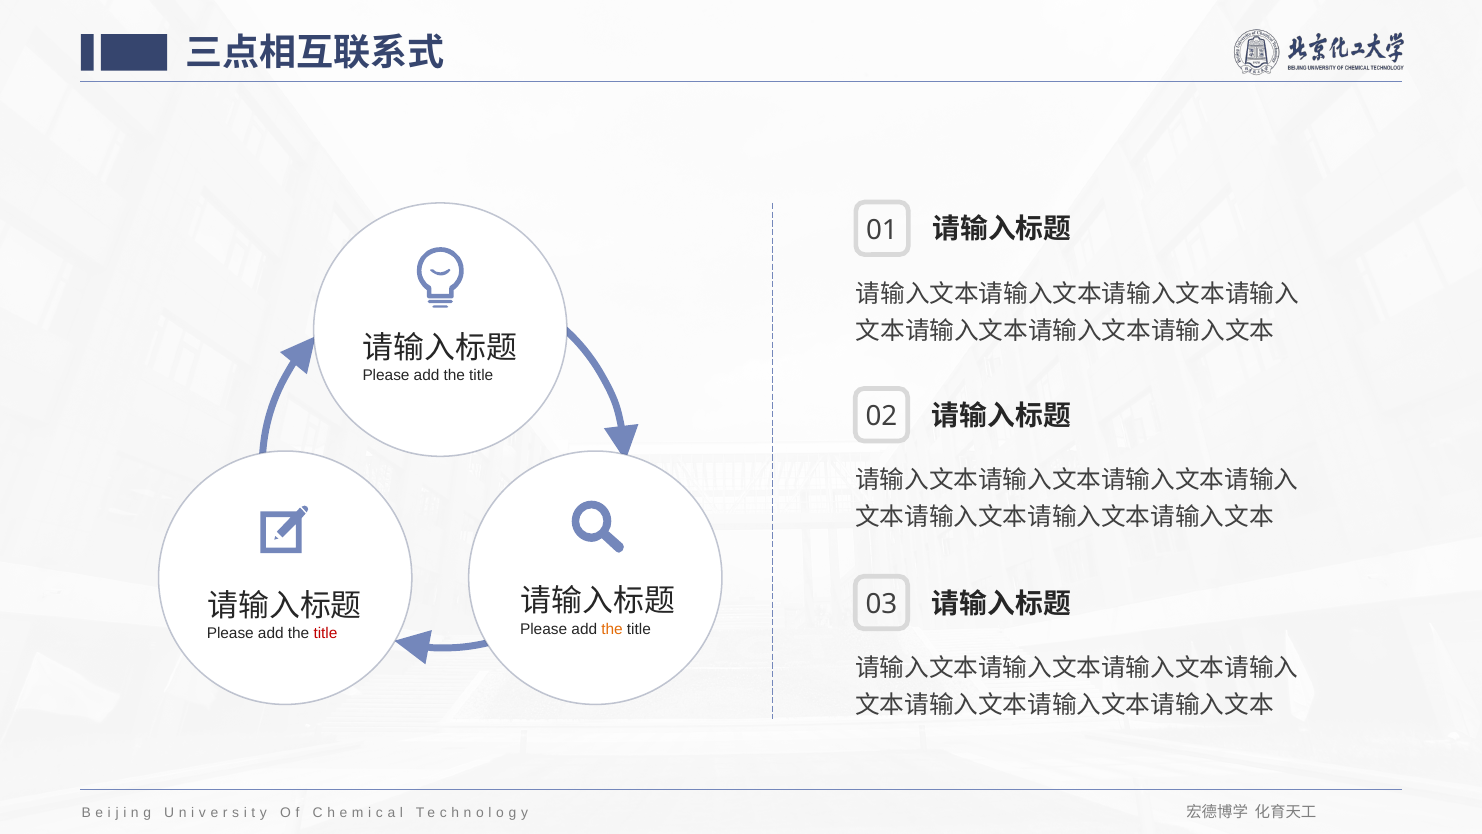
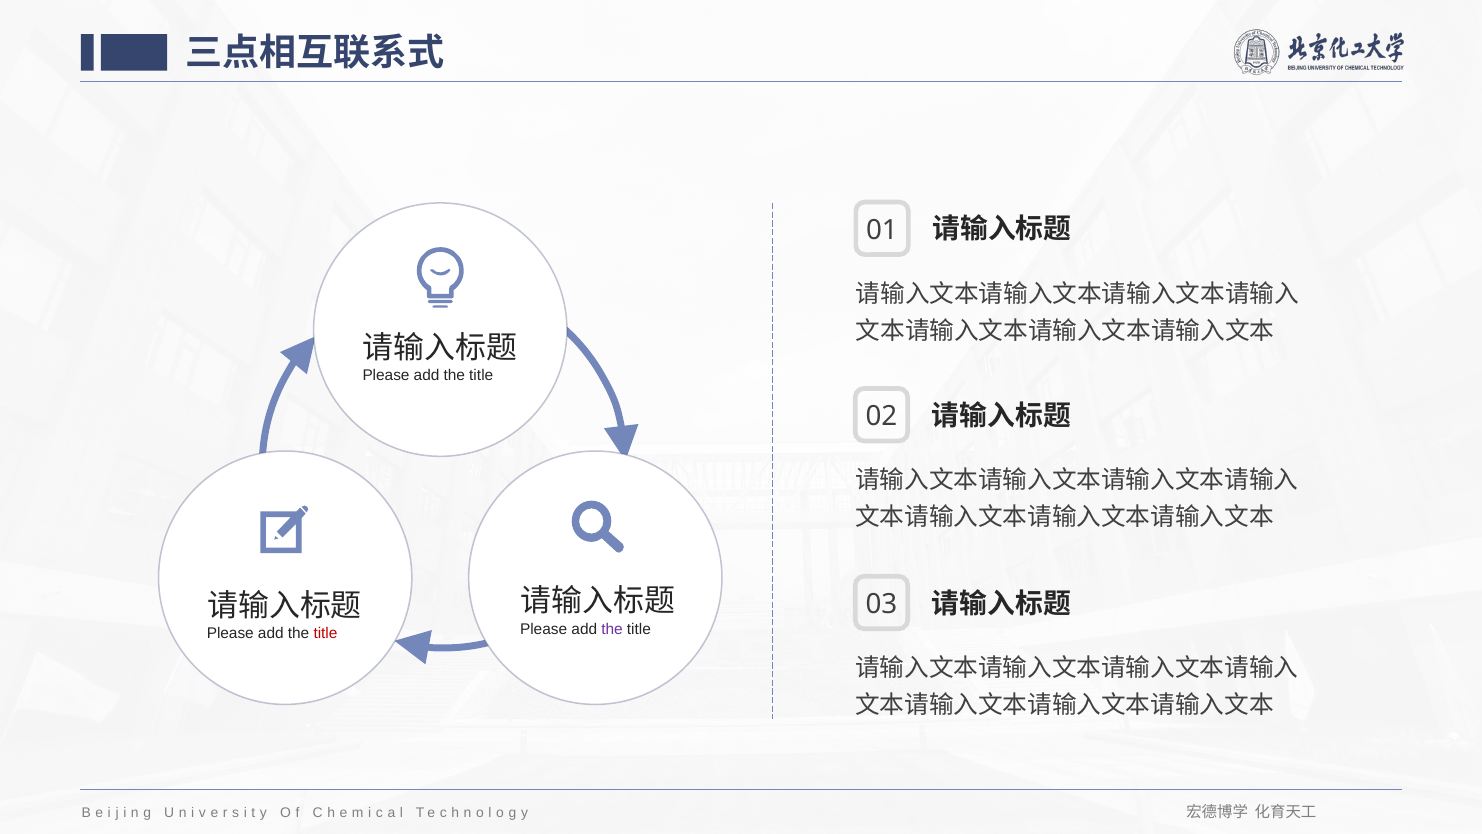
the colour: orange -> purple (612, 629)
